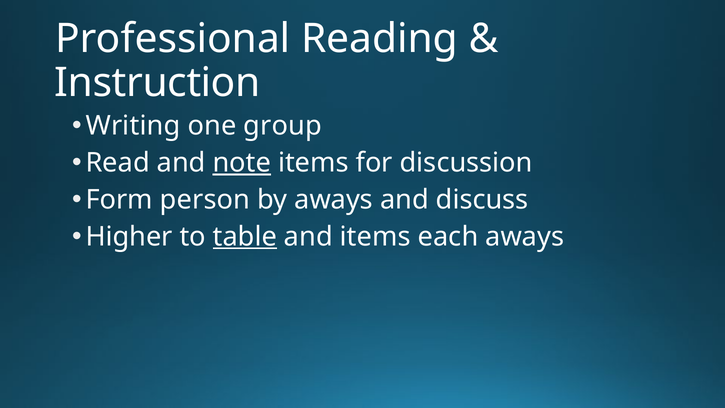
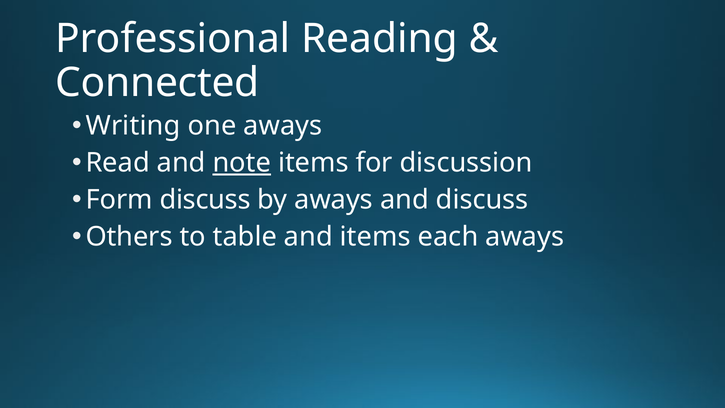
Instruction: Instruction -> Connected (157, 83)
one group: group -> aways (283, 126)
Form person: person -> discuss (205, 200)
Higher: Higher -> Others (129, 237)
table underline: present -> none (245, 237)
